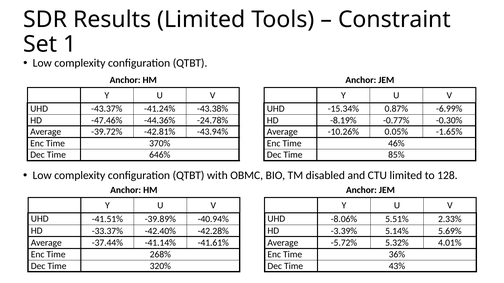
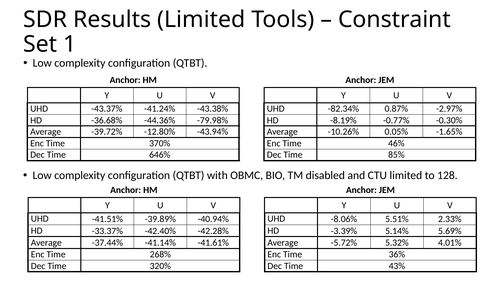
-15.34%: -15.34% -> -82.34% (343, 109)
-6.99%: -6.99% -> -2.97% (449, 109)
-47.46%: -47.46% -> -36.68% (107, 121)
-24.78%: -24.78% -> -79.98% (213, 121)
-42.81%: -42.81% -> -12.80% (160, 132)
